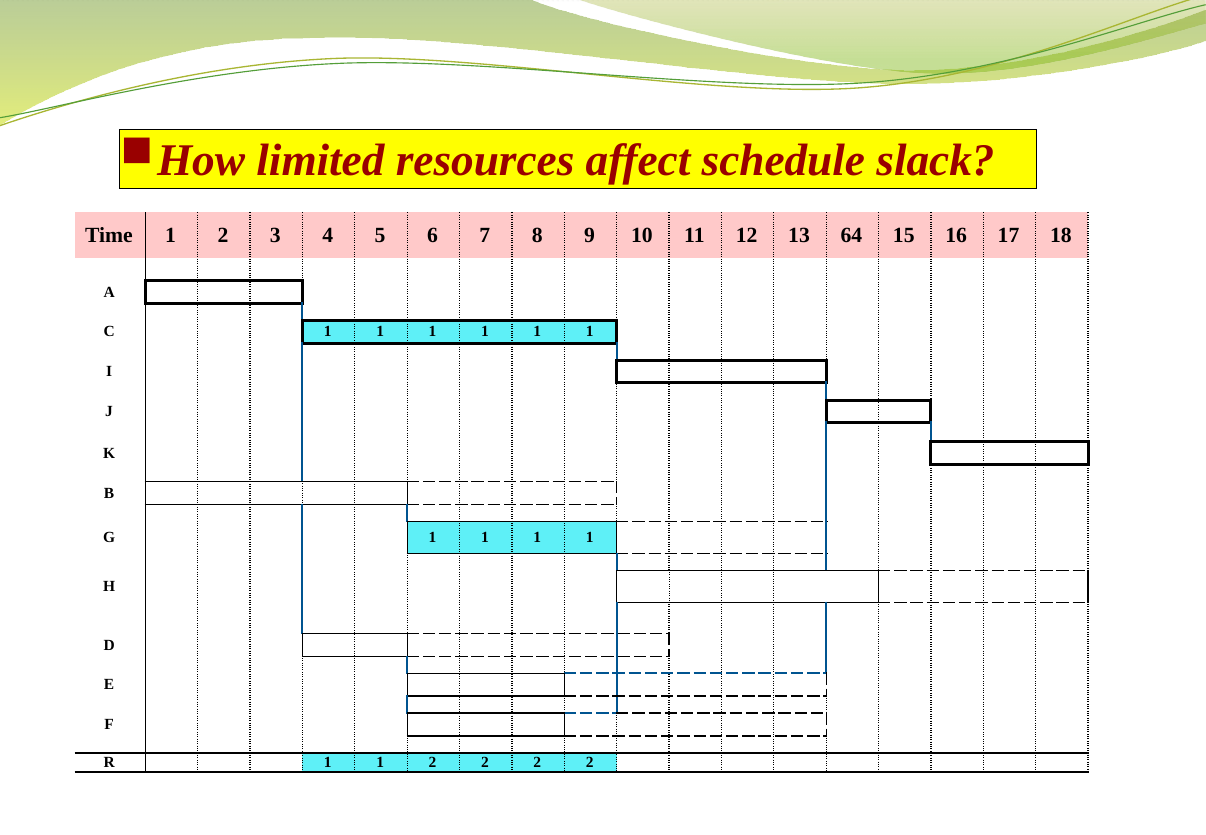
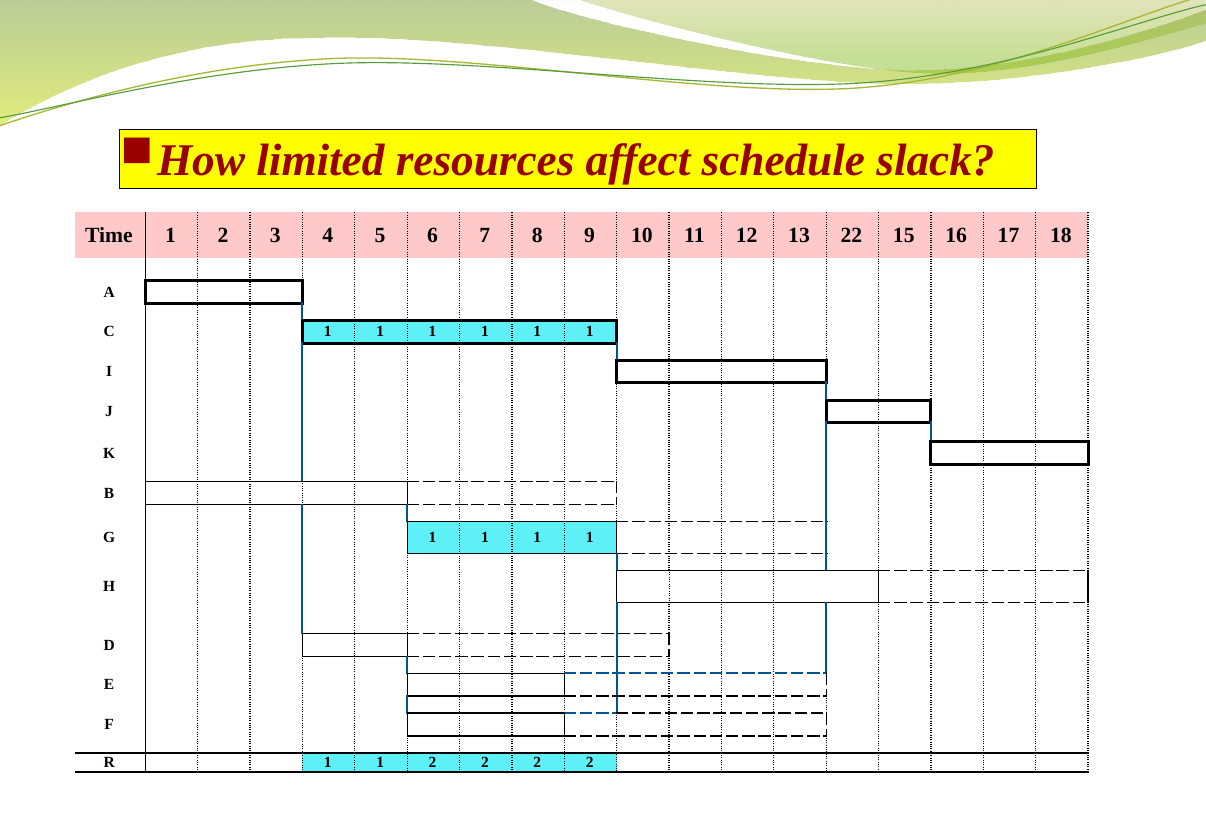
64: 64 -> 22 (851, 235)
